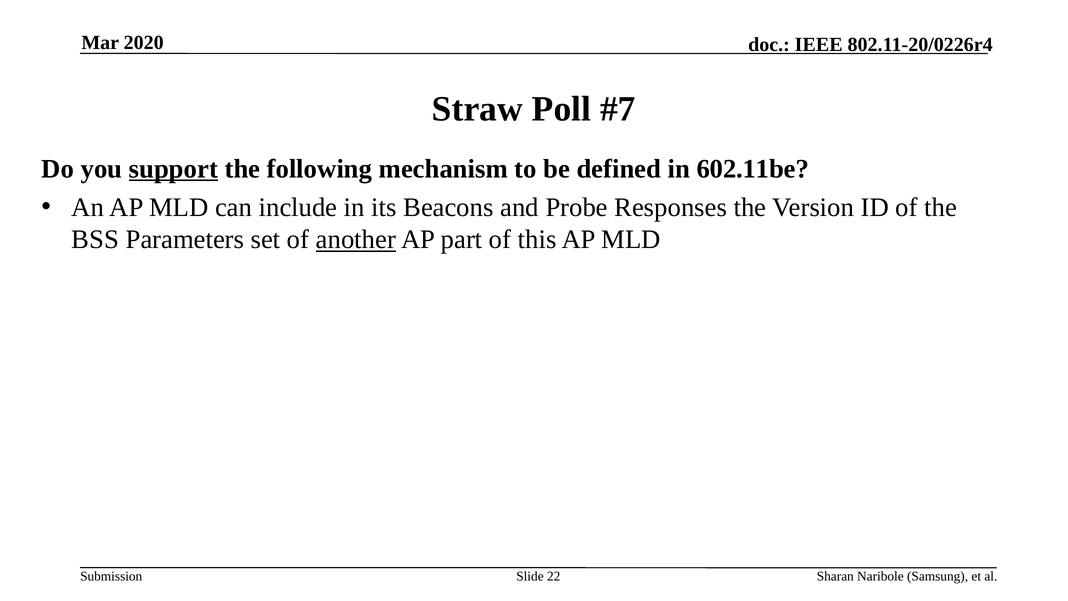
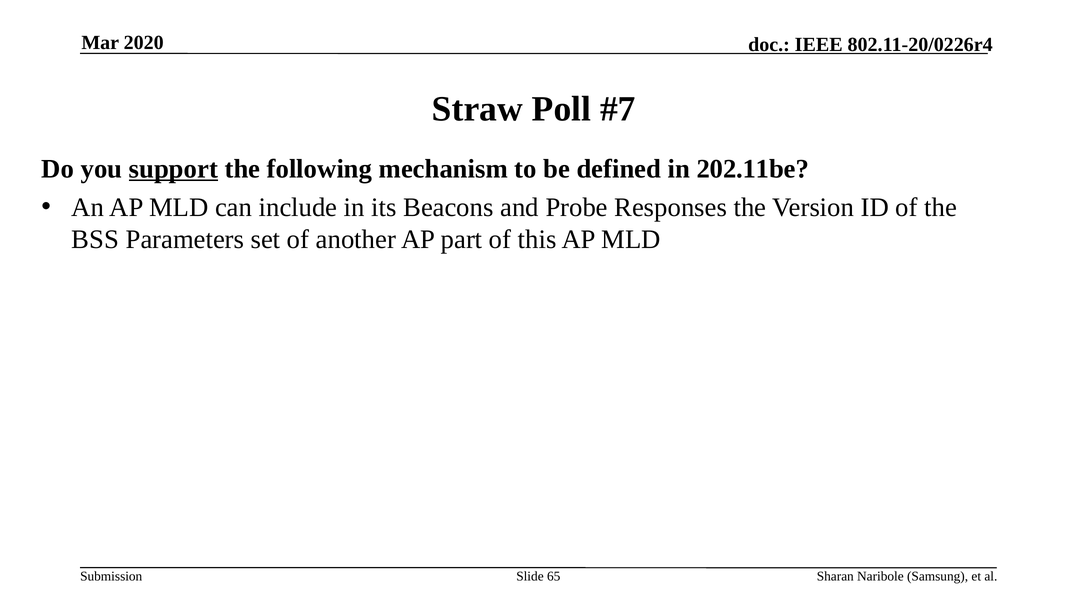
602.11be: 602.11be -> 202.11be (753, 169)
another underline: present -> none (356, 240)
22: 22 -> 65 (554, 576)
